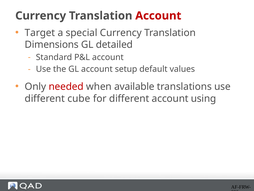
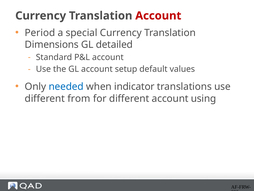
Target: Target -> Period (40, 33)
needed colour: red -> blue (66, 86)
available: available -> indicator (134, 86)
cube: cube -> from (79, 98)
